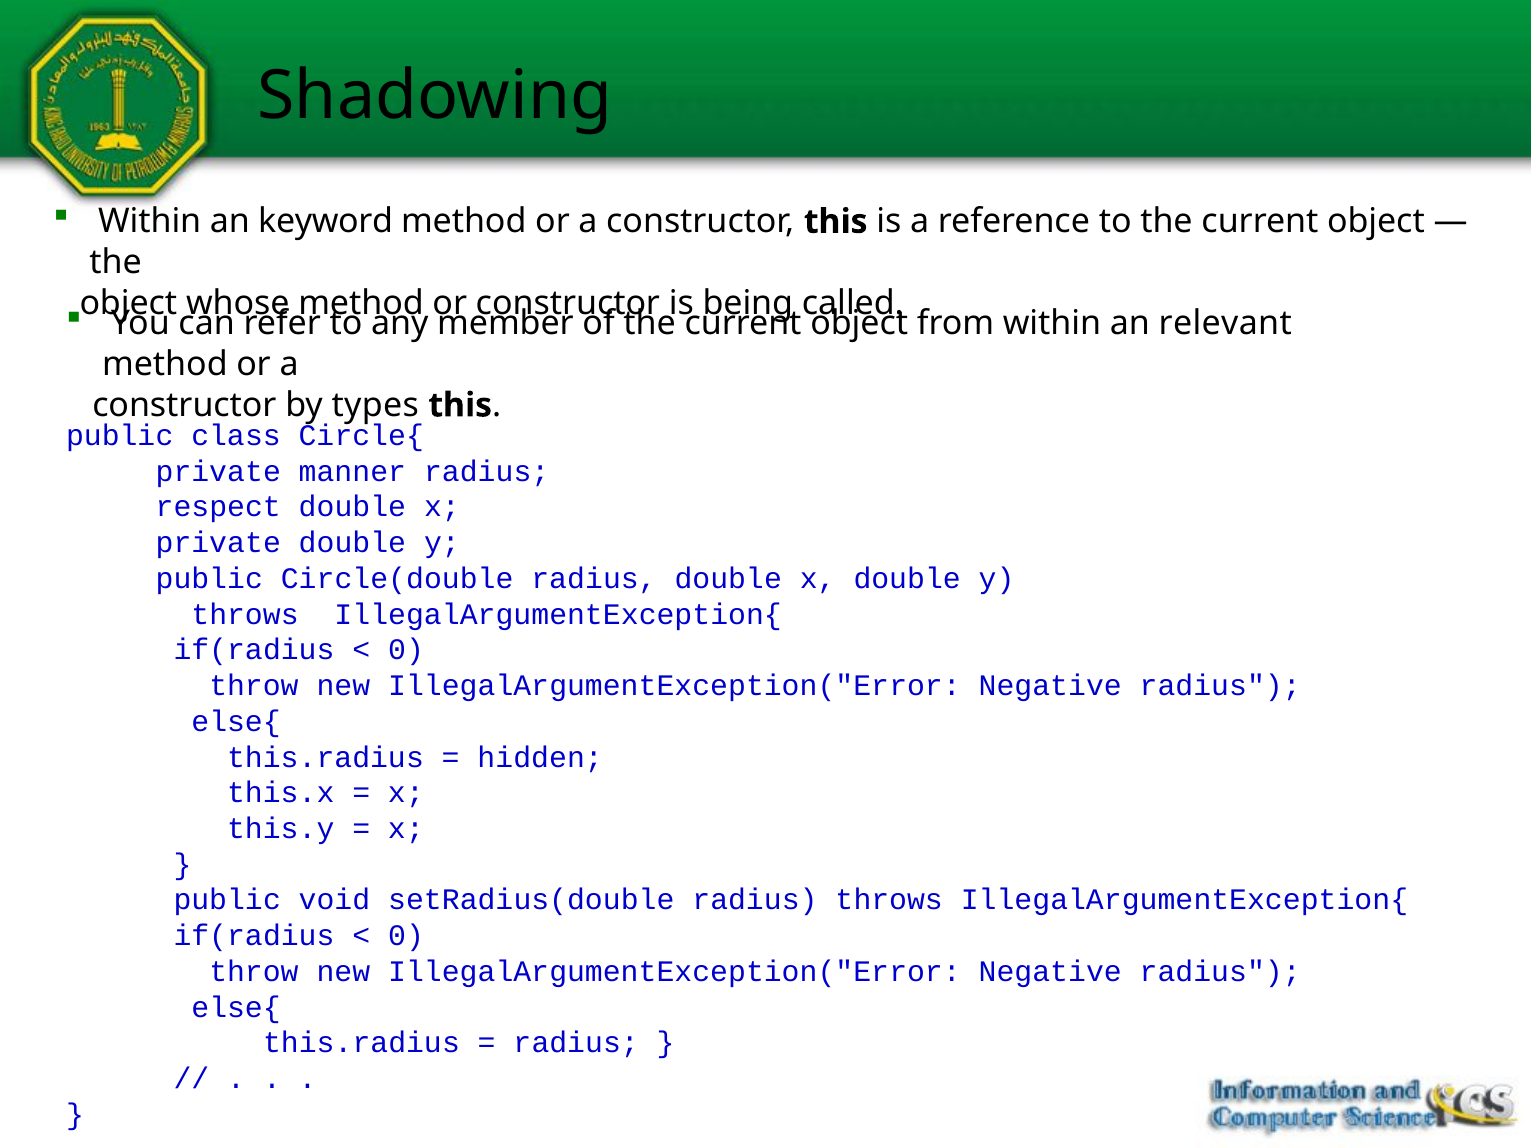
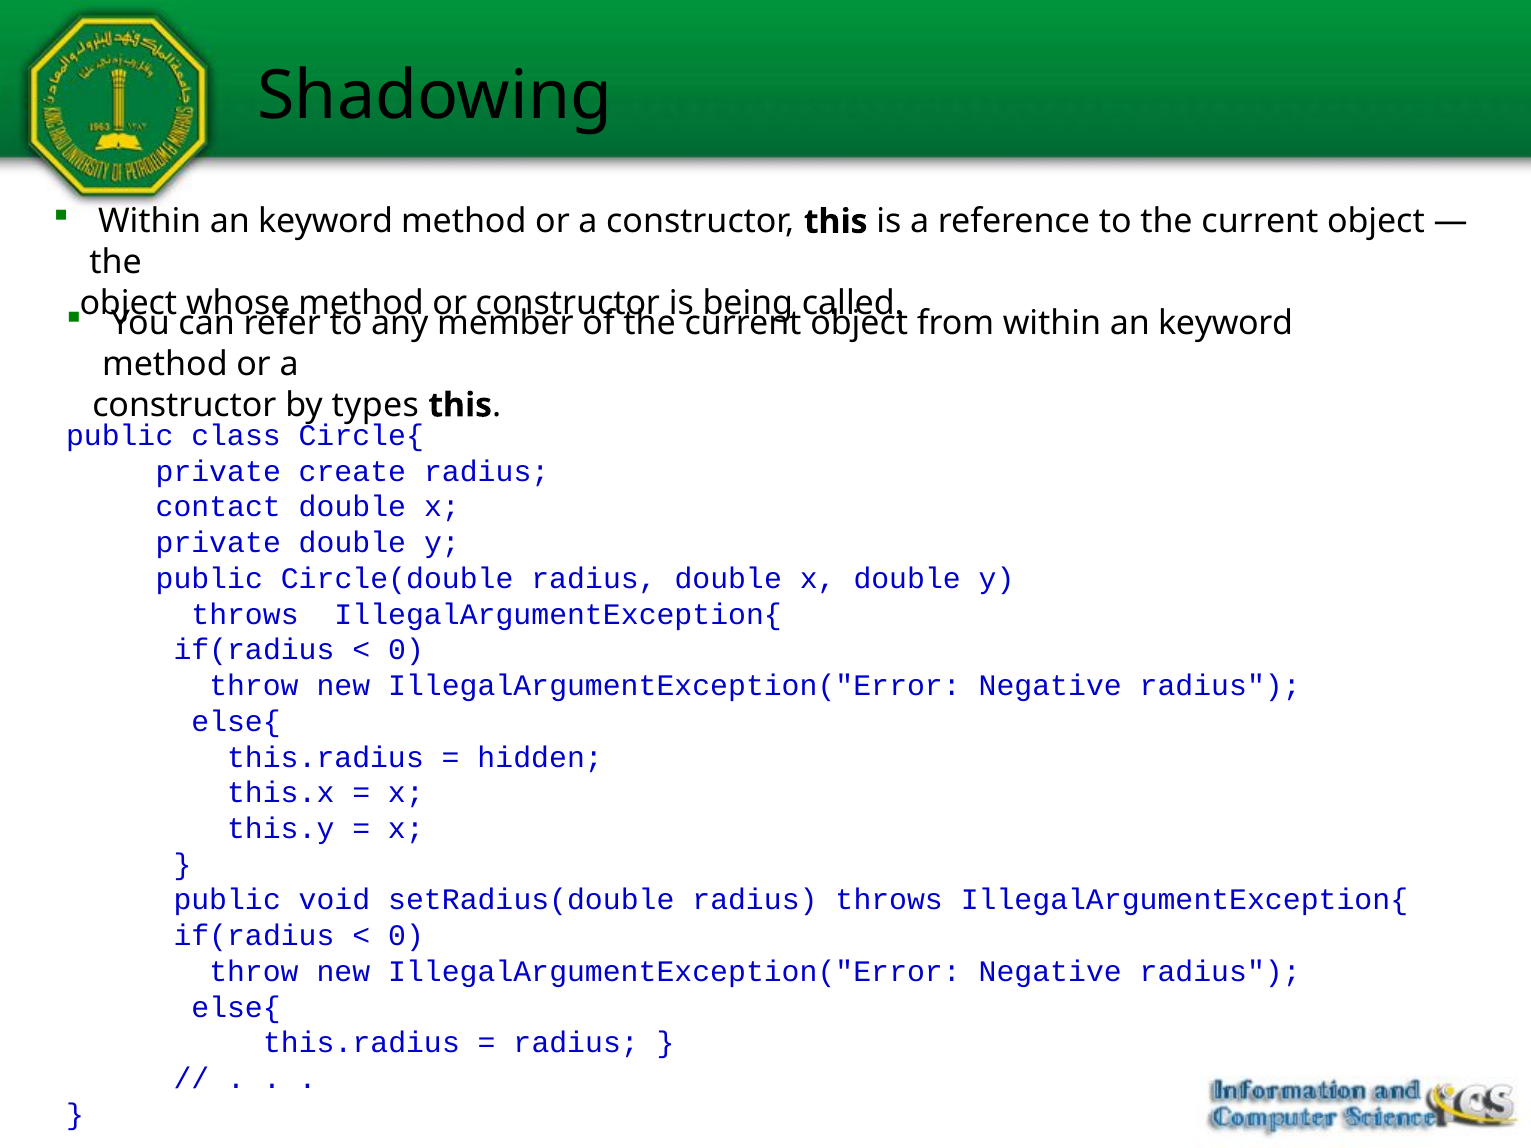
from within an relevant: relevant -> keyword (1226, 324)
manner: manner -> create (352, 471)
respect: respect -> contact (218, 507)
